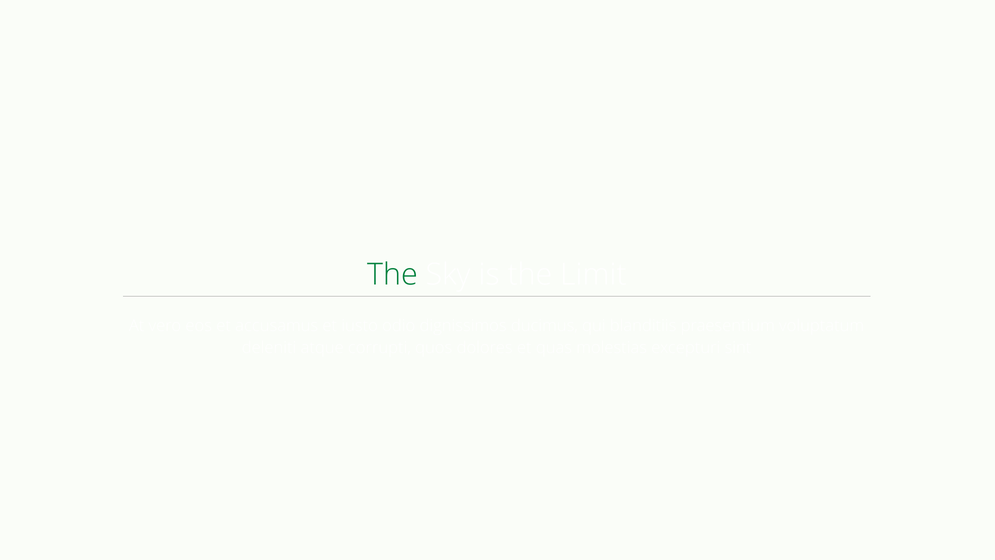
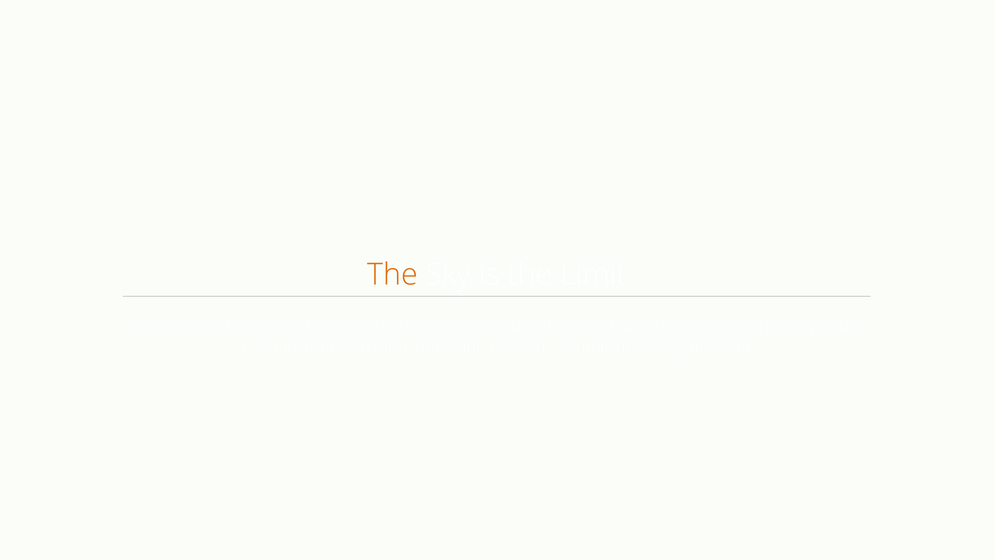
The colour: green -> orange (392, 275)
